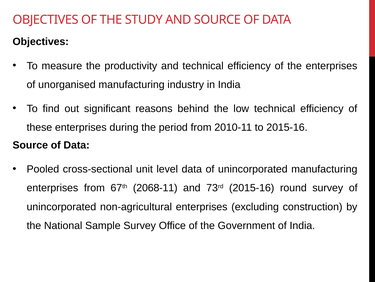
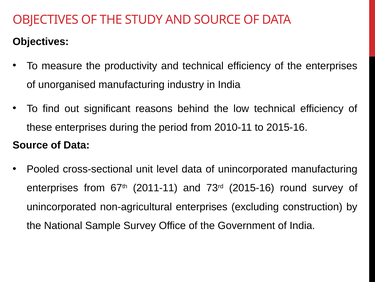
2068-11: 2068-11 -> 2011-11 (155, 188)
